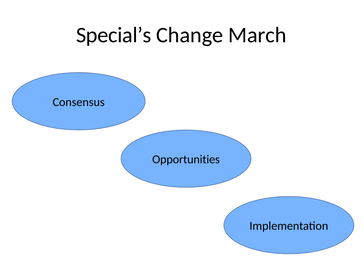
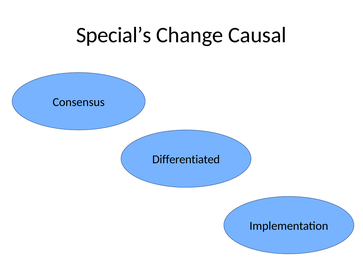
March: March -> Causal (257, 35)
Opportunities: Opportunities -> Differentiated (186, 160)
